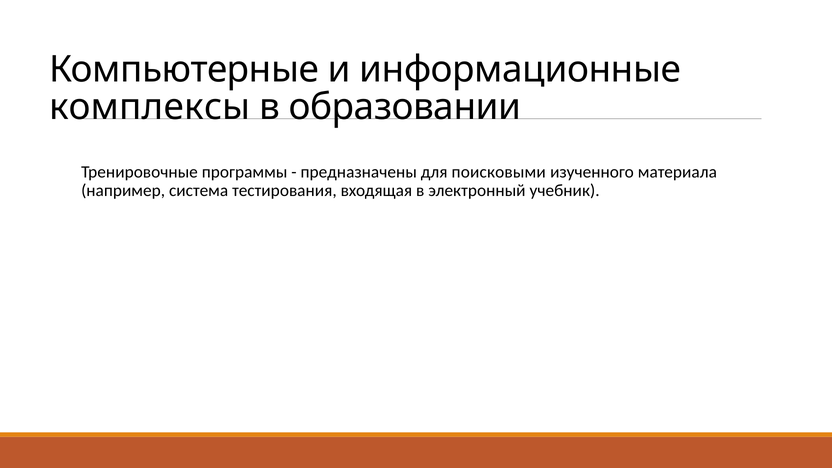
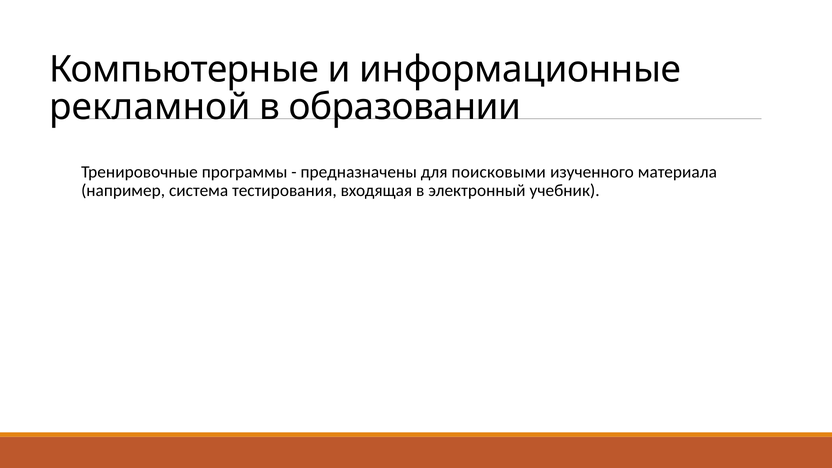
комплексы: комплексы -> рекламной (150, 107)
